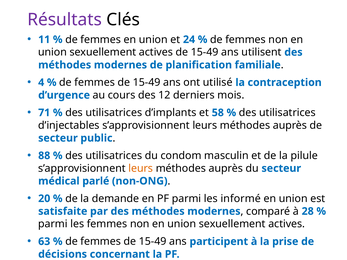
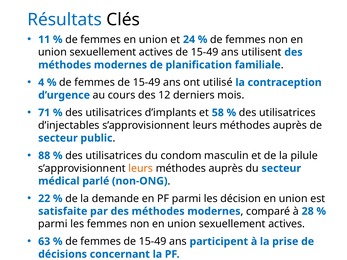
Résultats colour: purple -> blue (65, 20)
20: 20 -> 22 (44, 199)
informé: informé -> décision (241, 199)
